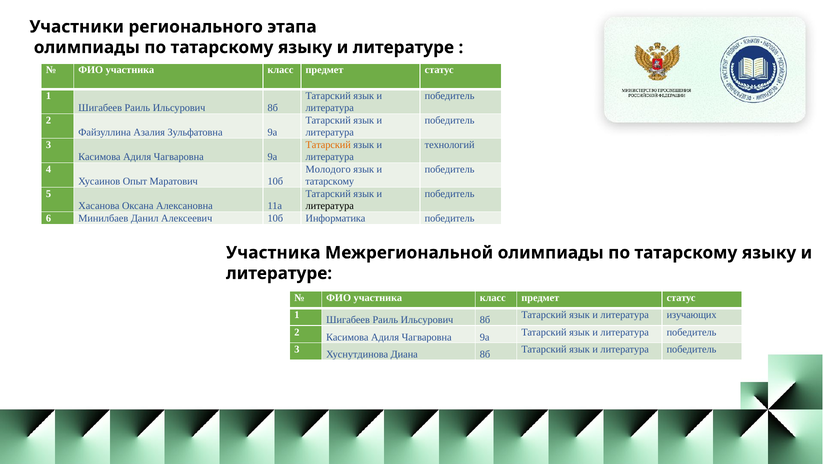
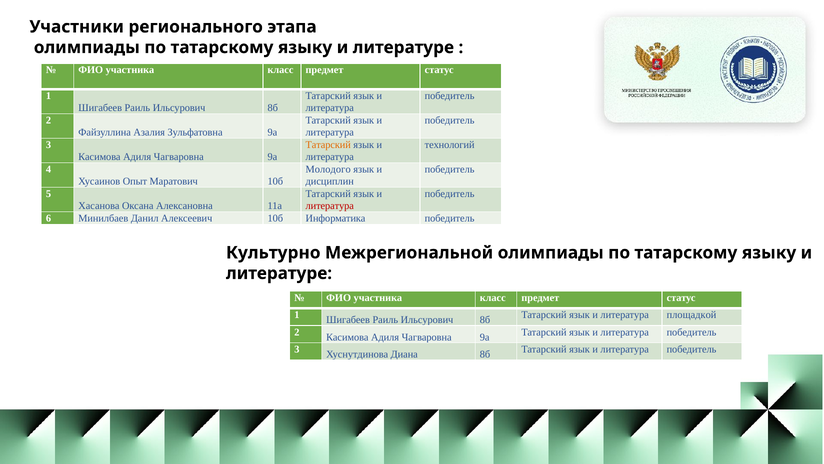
татарскому: татарскому -> дисциплин (330, 181)
литература colour: black -> red (330, 206)
Участника: Участника -> Культурно (273, 252)
изучающих: изучающих -> площадкой (692, 315)
